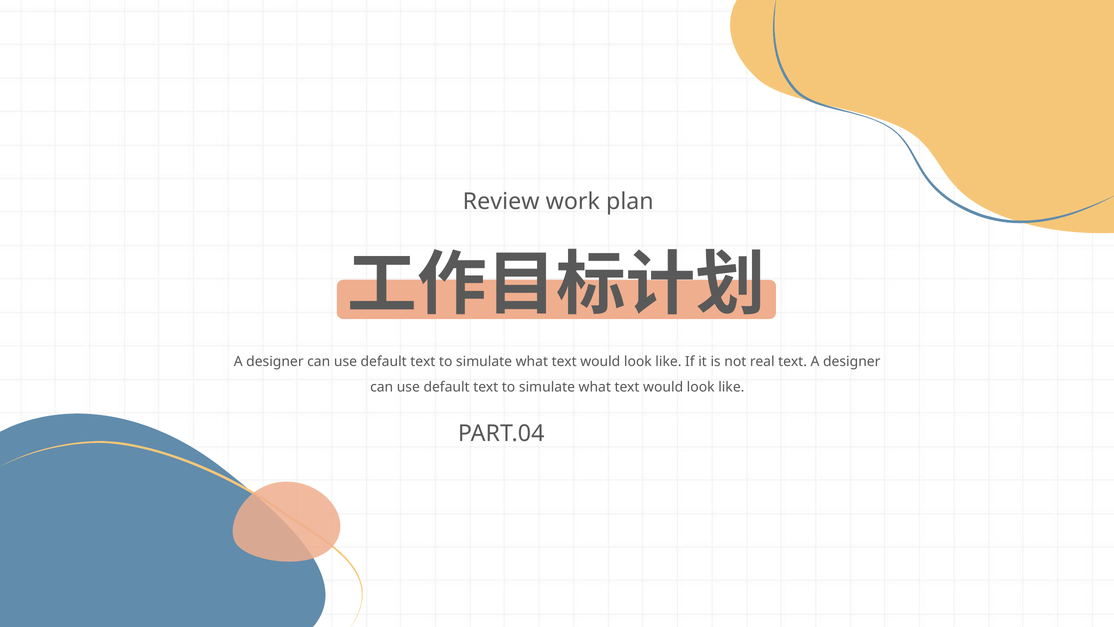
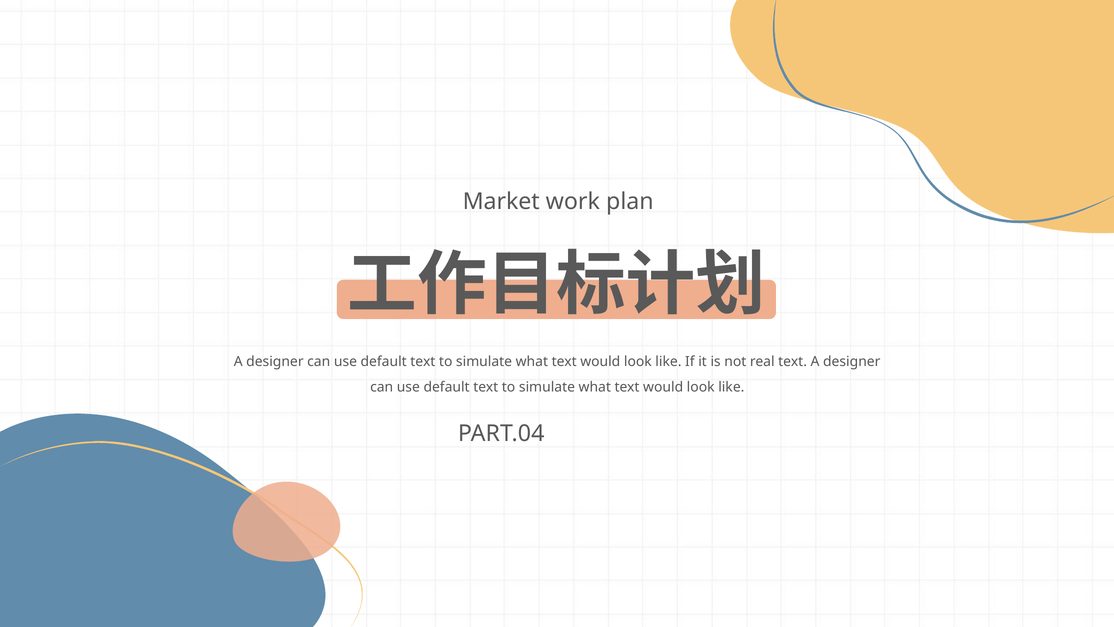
Review: Review -> Market (501, 202)
